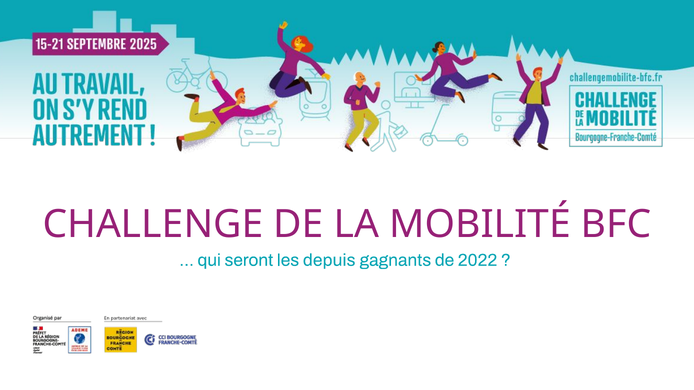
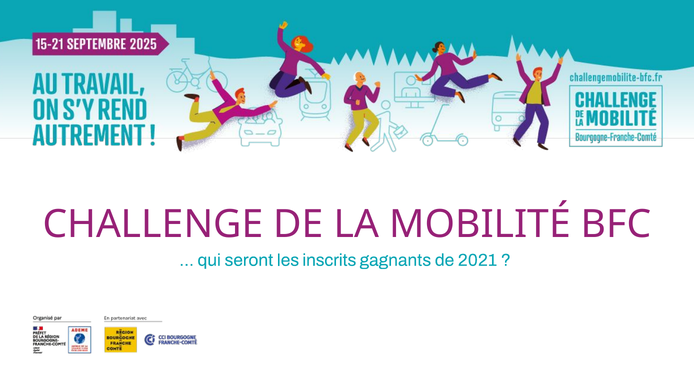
depuis: depuis -> inscrits (329, 260)
2022: 2022 -> 2021 (477, 260)
